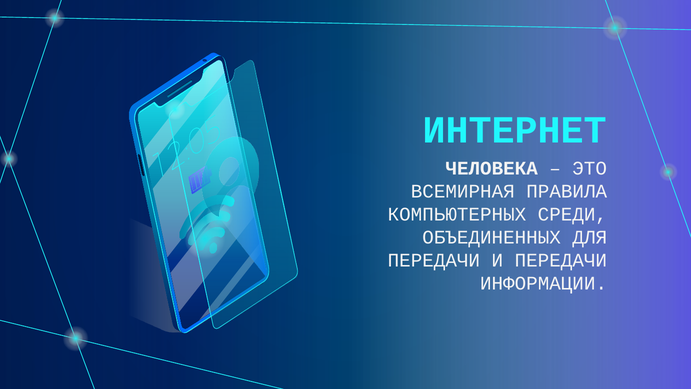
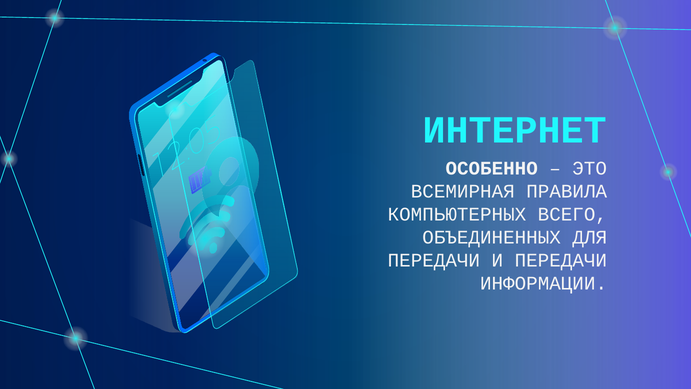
ЧЕЛОВЕКА: ЧЕЛОВЕКА -> ОСОБЕННО (492, 168)
СРЕДИ: СРЕДИ -> ВСЕГО (572, 214)
